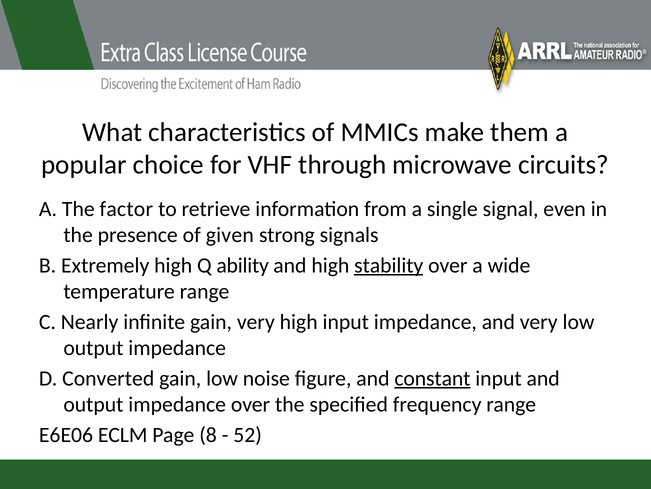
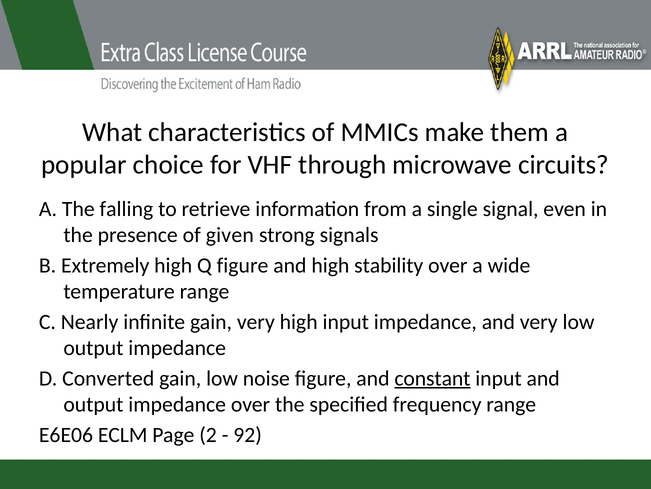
factor: factor -> falling (126, 209)
Q ability: ability -> figure (243, 265)
stability underline: present -> none (389, 265)
8: 8 -> 2 (208, 434)
52: 52 -> 92 (248, 434)
